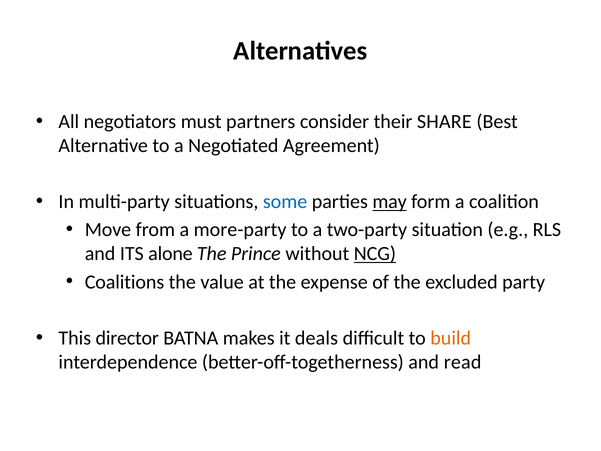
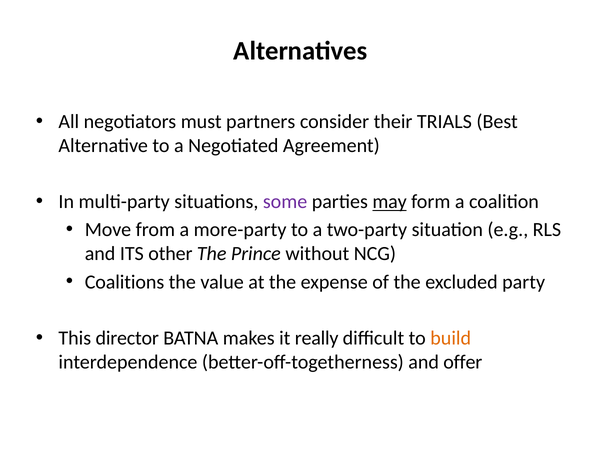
SHARE: SHARE -> TRIALS (444, 122)
some colour: blue -> purple (285, 202)
alone: alone -> other (170, 254)
NCG underline: present -> none (375, 254)
deals: deals -> really (317, 338)
read: read -> offer (463, 362)
